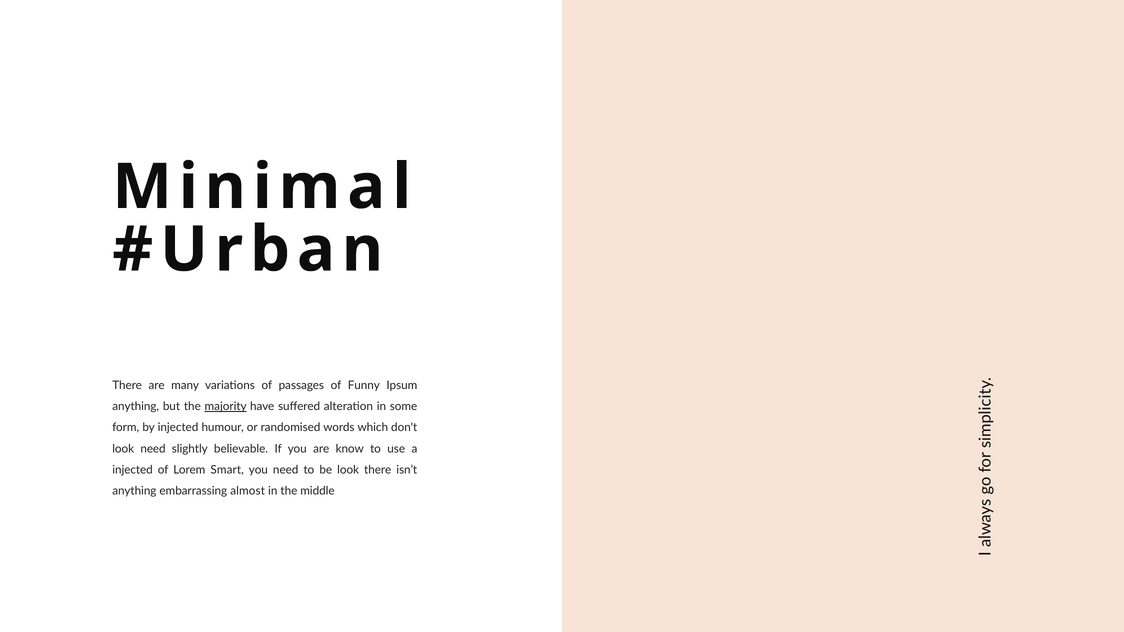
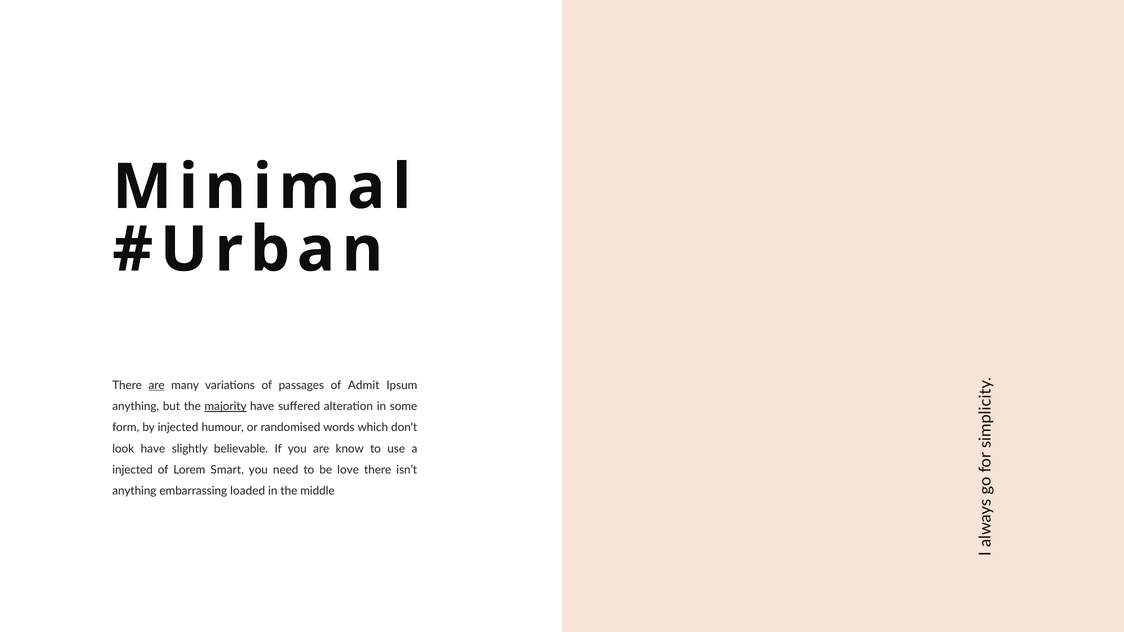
are underline: none -> present (157, 386)
Funny: Funny -> Admit (364, 386)
look need: need -> have (153, 449)
be look: look -> love (348, 470)
almost: almost -> loaded (248, 491)
